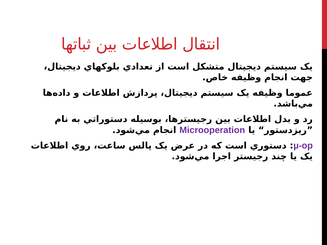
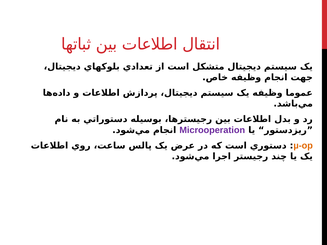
µ-op colour: purple -> orange (303, 146)
